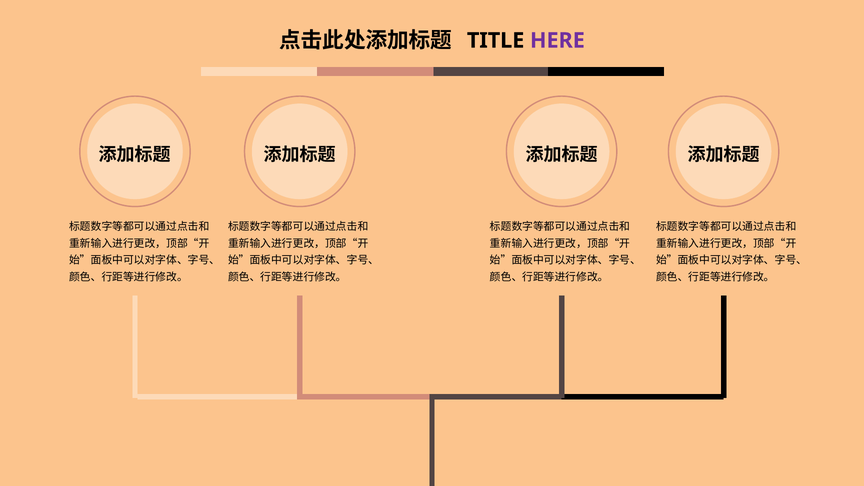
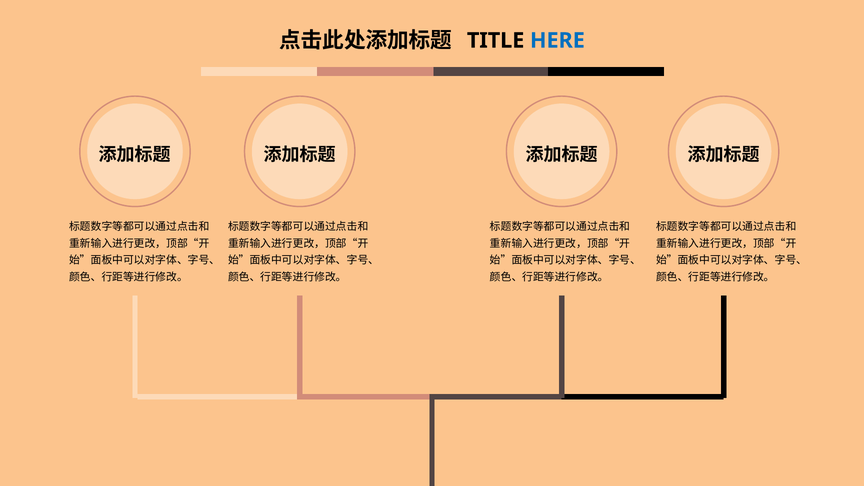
HERE colour: purple -> blue (557, 40)
